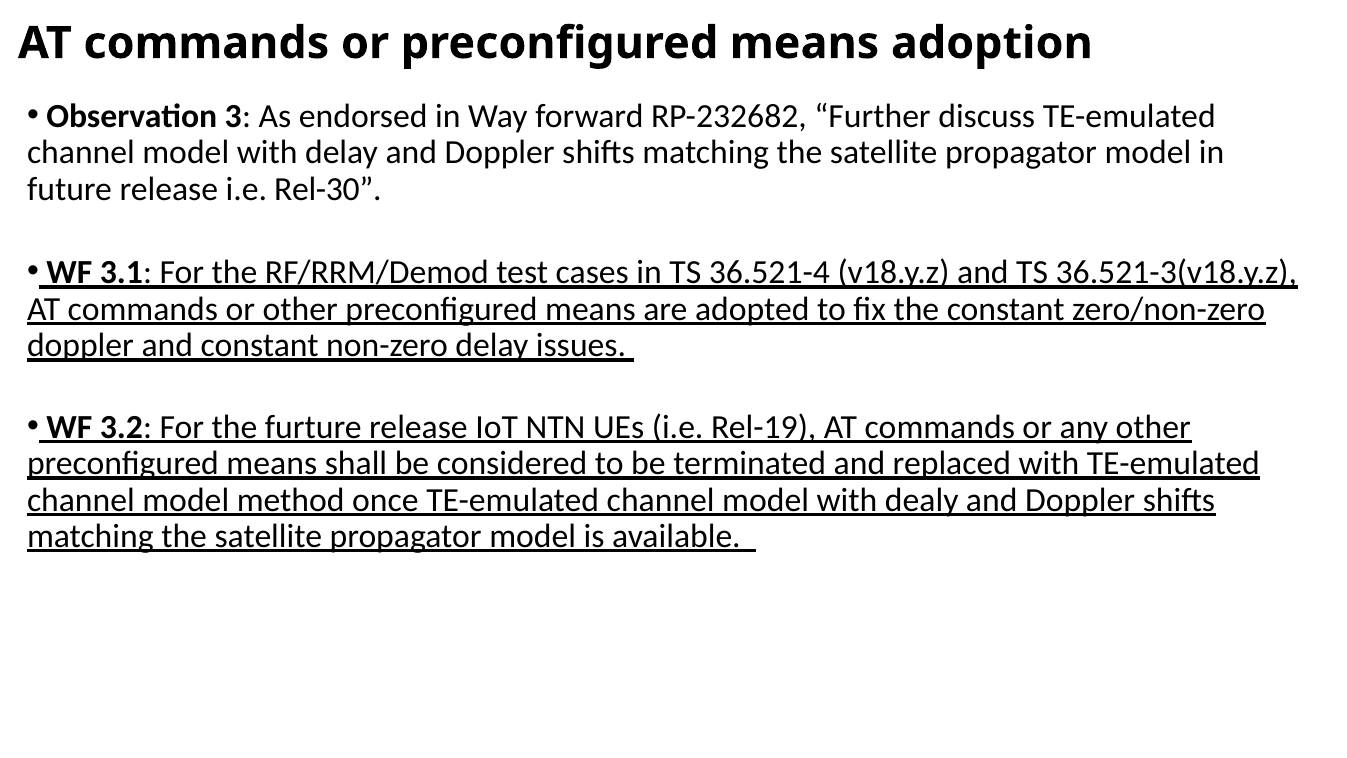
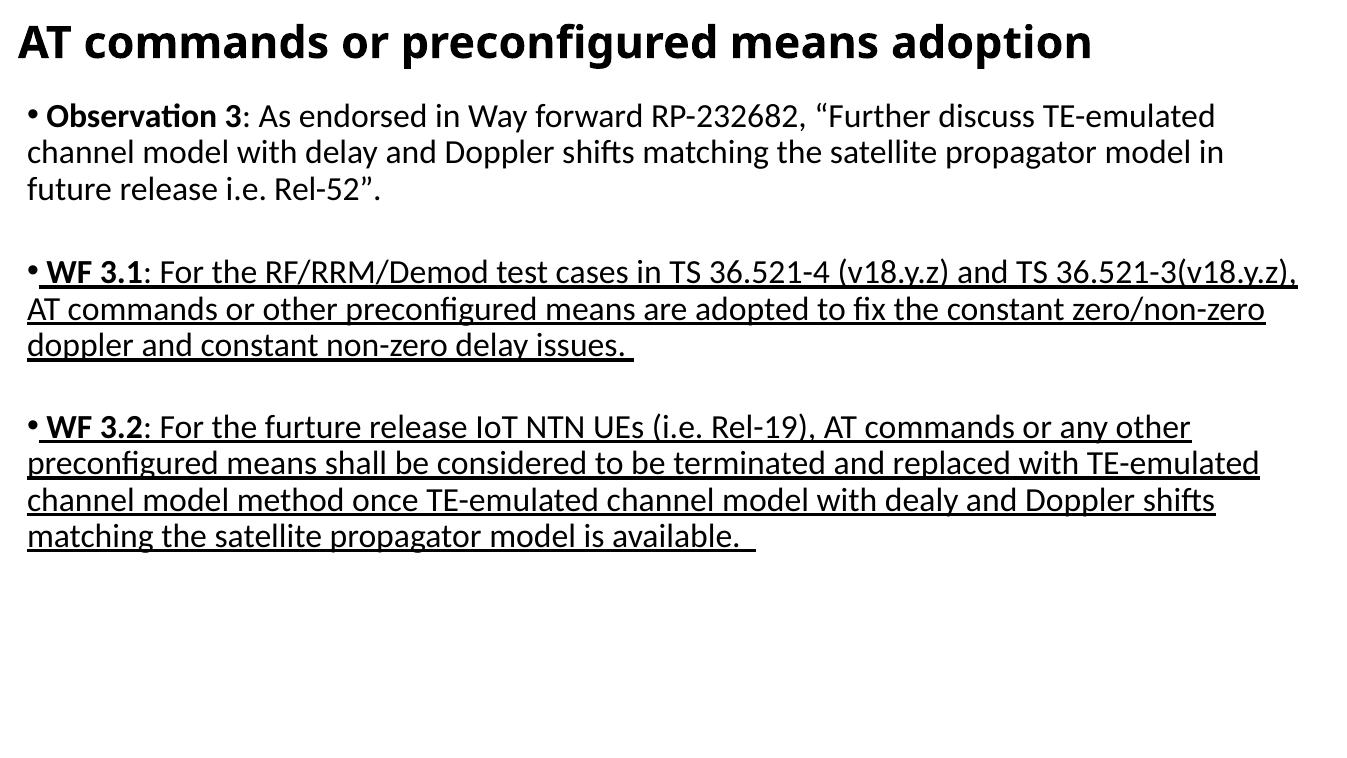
Rel-30: Rel-30 -> Rel-52 (328, 189)
